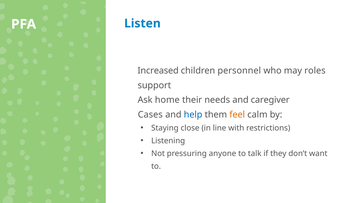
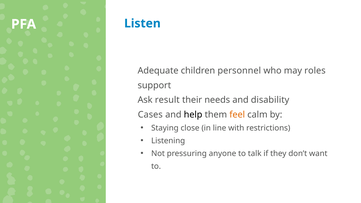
Increased: Increased -> Adequate (158, 71)
home: home -> result (167, 100)
caregiver: caregiver -> disability (270, 100)
help colour: blue -> black (193, 115)
